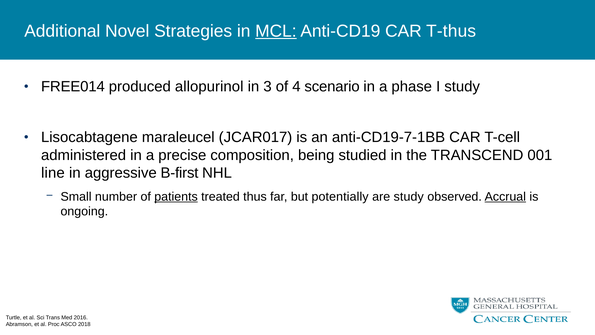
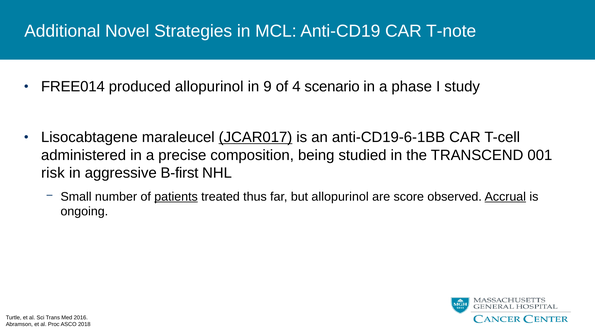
MCL underline: present -> none (276, 31)
T-thus: T-thus -> T-note (451, 31)
3: 3 -> 9 (268, 87)
JCAR017 underline: none -> present (255, 137)
anti-CD19-7-1BB: anti-CD19-7-1BB -> anti-CD19-6-1BB (389, 137)
line: line -> risk (53, 173)
but potentially: potentially -> allopurinol (340, 196)
are study: study -> score (409, 196)
